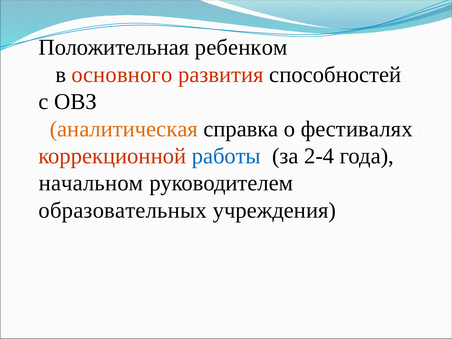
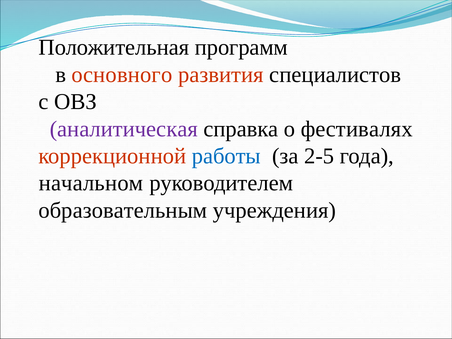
ребенком: ребенком -> программ (241, 48)
способностей: способностей -> специалистов (335, 75)
аналитическая colour: orange -> purple (124, 129)
2-4: 2-4 -> 2-5 (319, 156)
образовательных: образовательных -> образовательным (123, 210)
